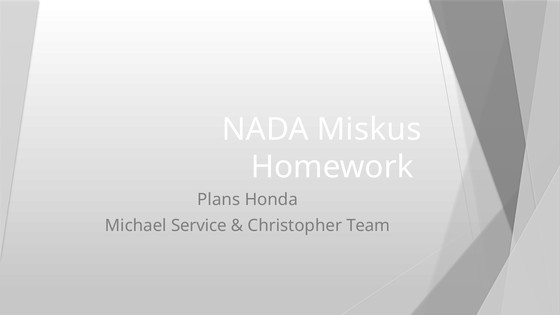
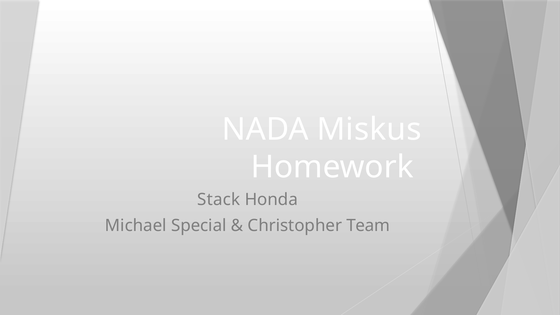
Plans: Plans -> Stack (219, 199)
Service: Service -> Special (199, 226)
